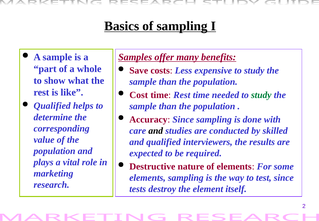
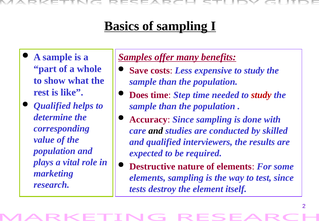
Cost: Cost -> Does (139, 95)
time Rest: Rest -> Step (182, 95)
study colour: green -> red (261, 95)
